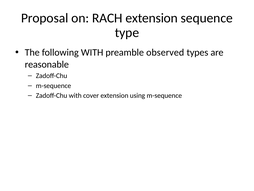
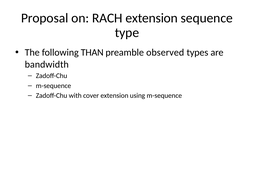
following WITH: WITH -> THAN (92, 52)
reasonable: reasonable -> bandwidth (47, 64)
